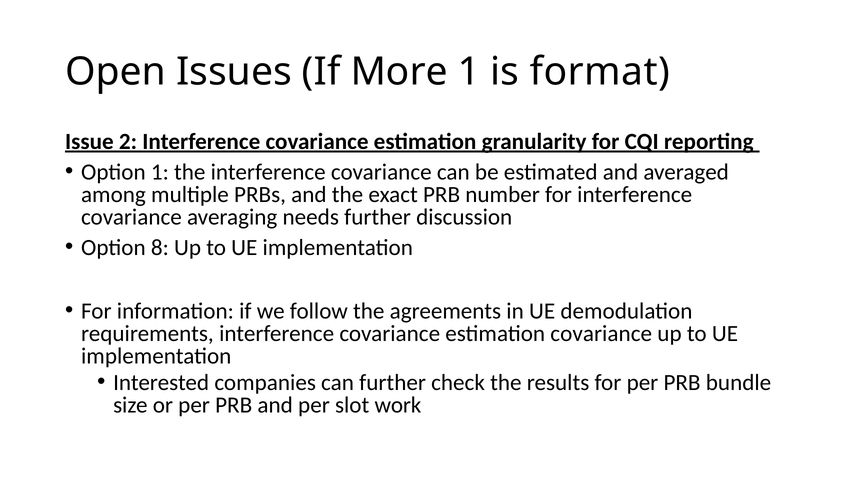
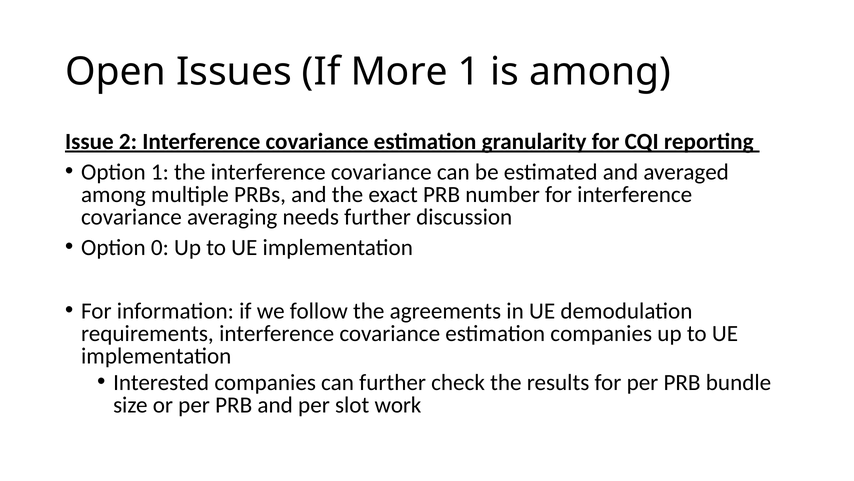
is format: format -> among (600, 72)
8: 8 -> 0 (160, 247)
estimation covariance: covariance -> companies (601, 333)
